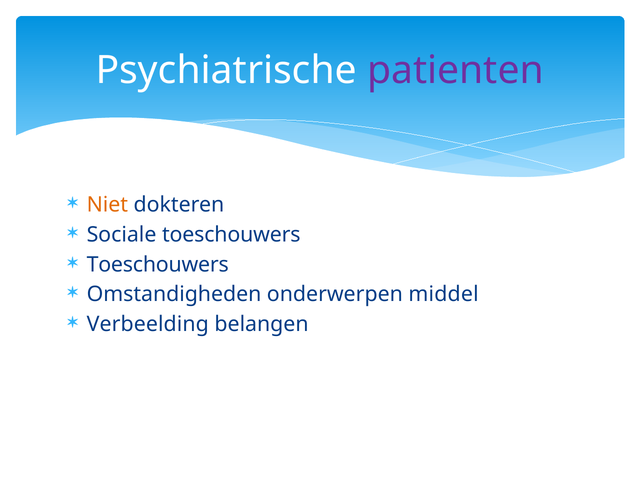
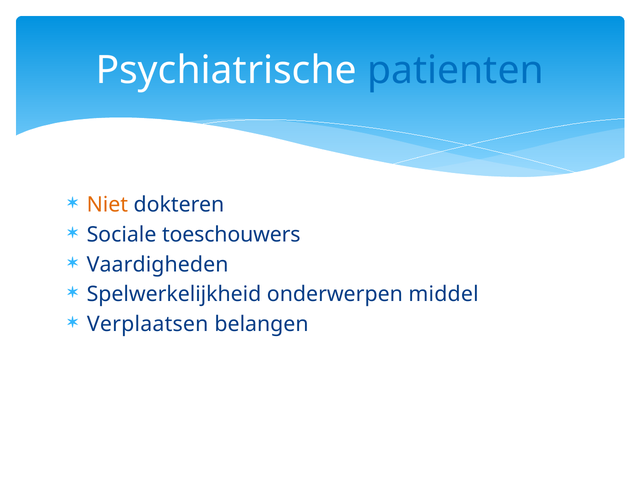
patienten colour: purple -> blue (455, 70)
Toeschouwers: Toeschouwers -> Vaardigheden (158, 264)
Omstandigheden: Omstandigheden -> Spelwerkelijkheid (174, 294)
Verbeelding: Verbeelding -> Verplaatsen (148, 324)
